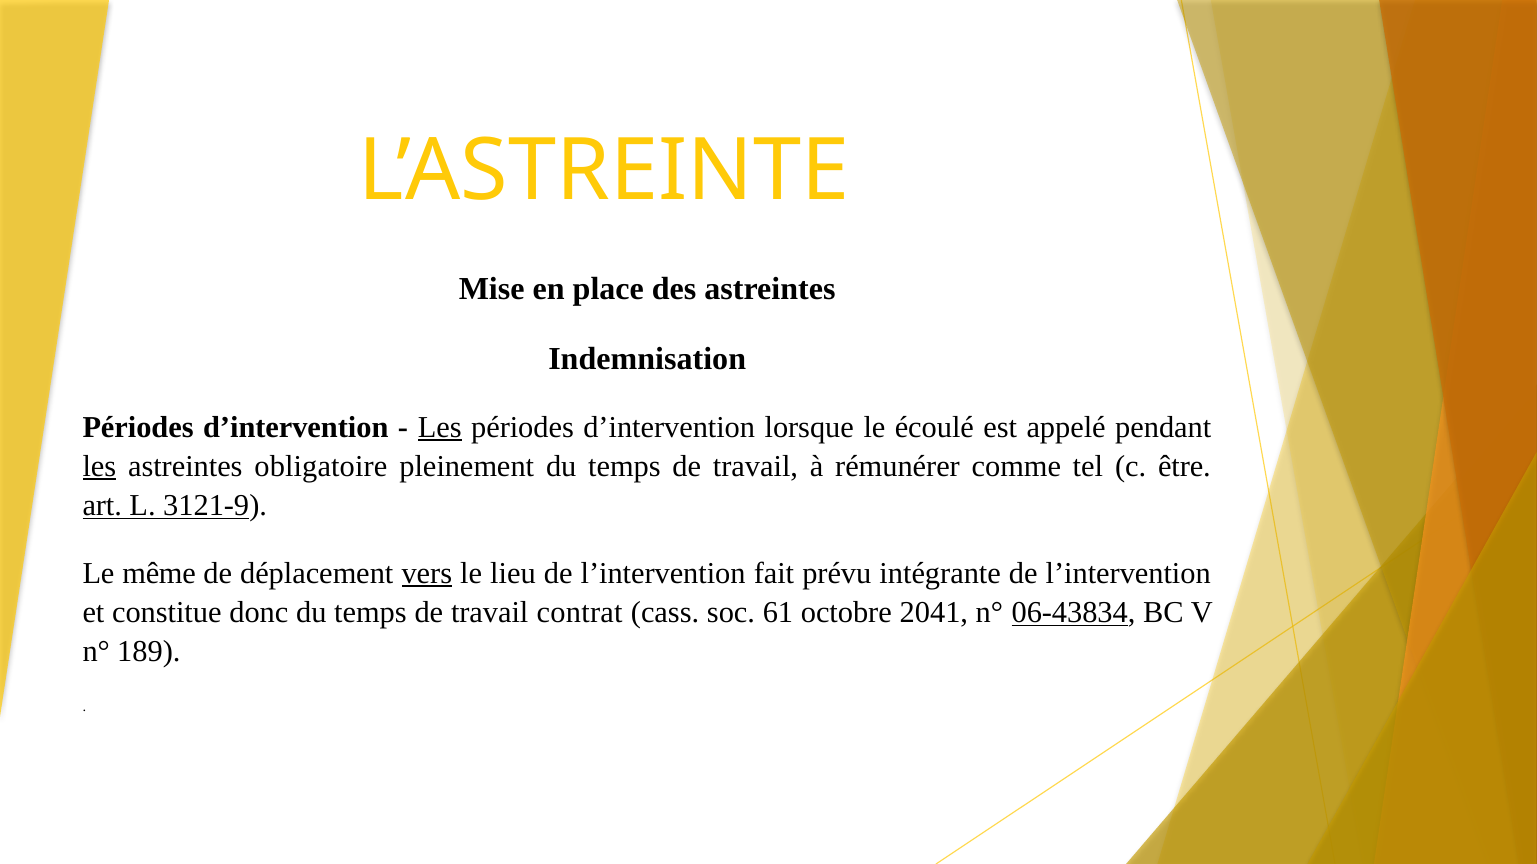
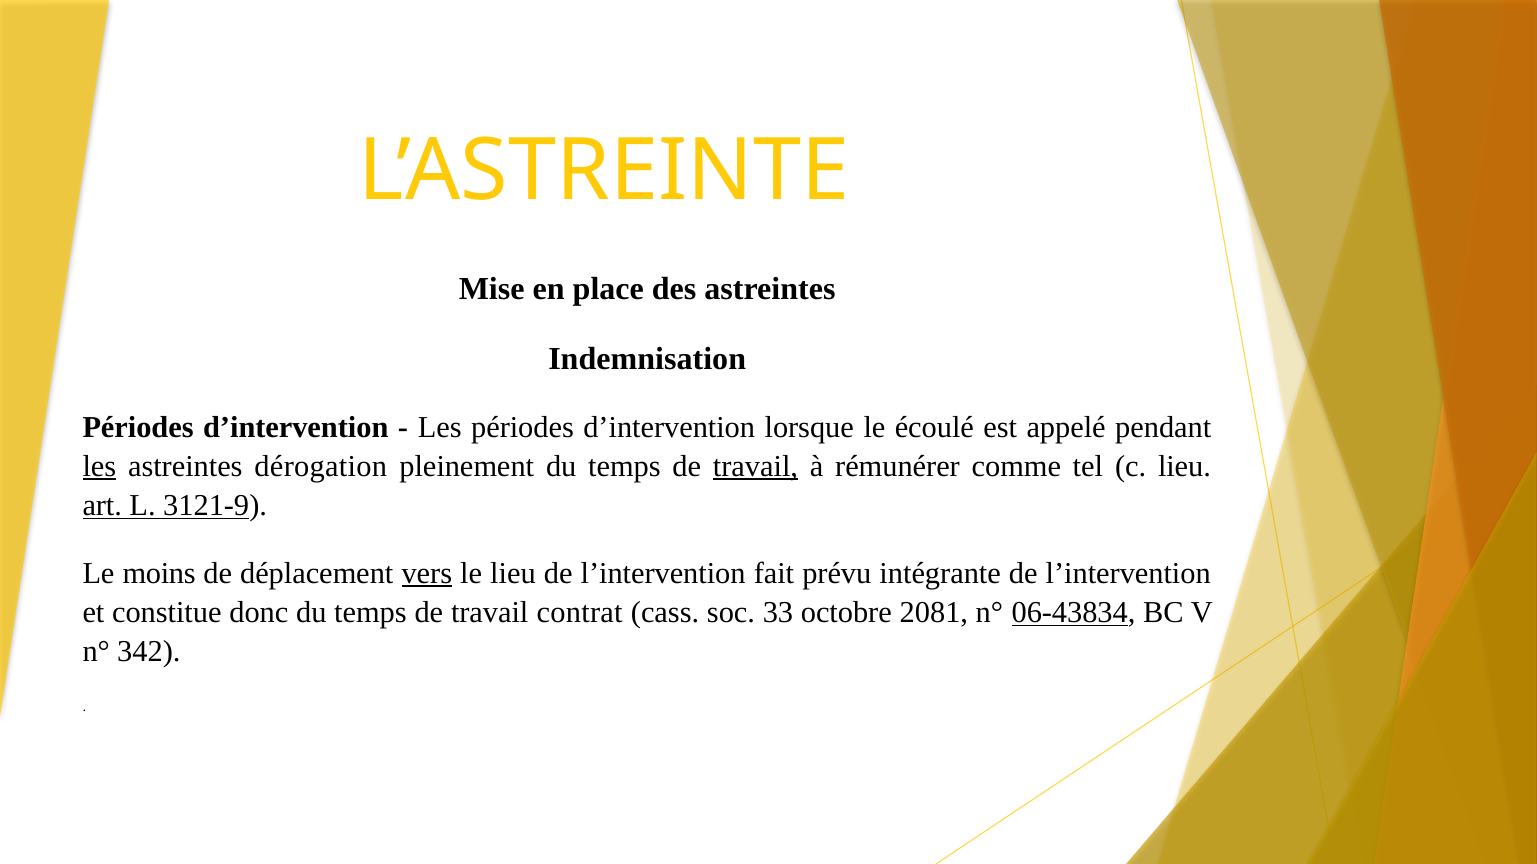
Les underline: present -> none (440, 428)
obligatoire: obligatoire -> dérogation (321, 467)
travail underline: none -> present (756, 467)
c être: être -> lieu (1184, 467)
même: même -> moins (159, 573)
61: 61 -> 33 (778, 612)
2041: 2041 -> 2081 (934, 612)
189: 189 -> 342 (149, 651)
